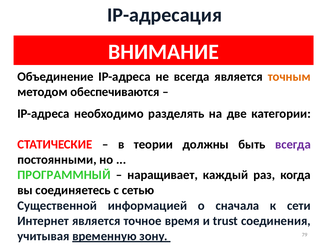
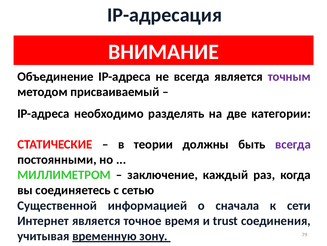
точным colour: orange -> purple (289, 76)
обеспечиваются: обеспечиваются -> присваиваемый (115, 92)
ПРОГРАММНЫЙ: ПРОГРАММНЫЙ -> МИЛЛИМЕТРОМ (64, 174)
наращивает: наращивает -> заключение (163, 174)
